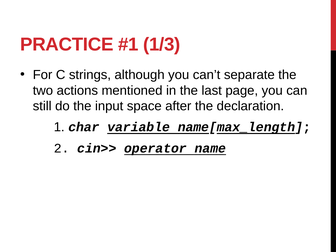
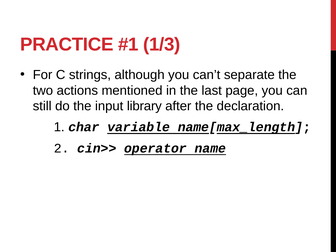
space: space -> library (144, 106)
